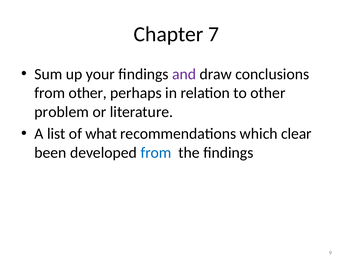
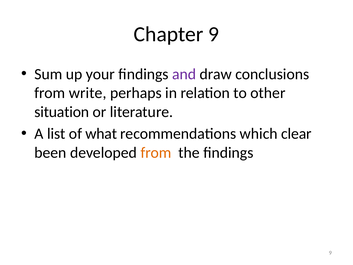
Chapter 7: 7 -> 9 (214, 34)
from other: other -> write (88, 93)
problem: problem -> situation (62, 112)
from colour: blue -> orange (156, 153)
